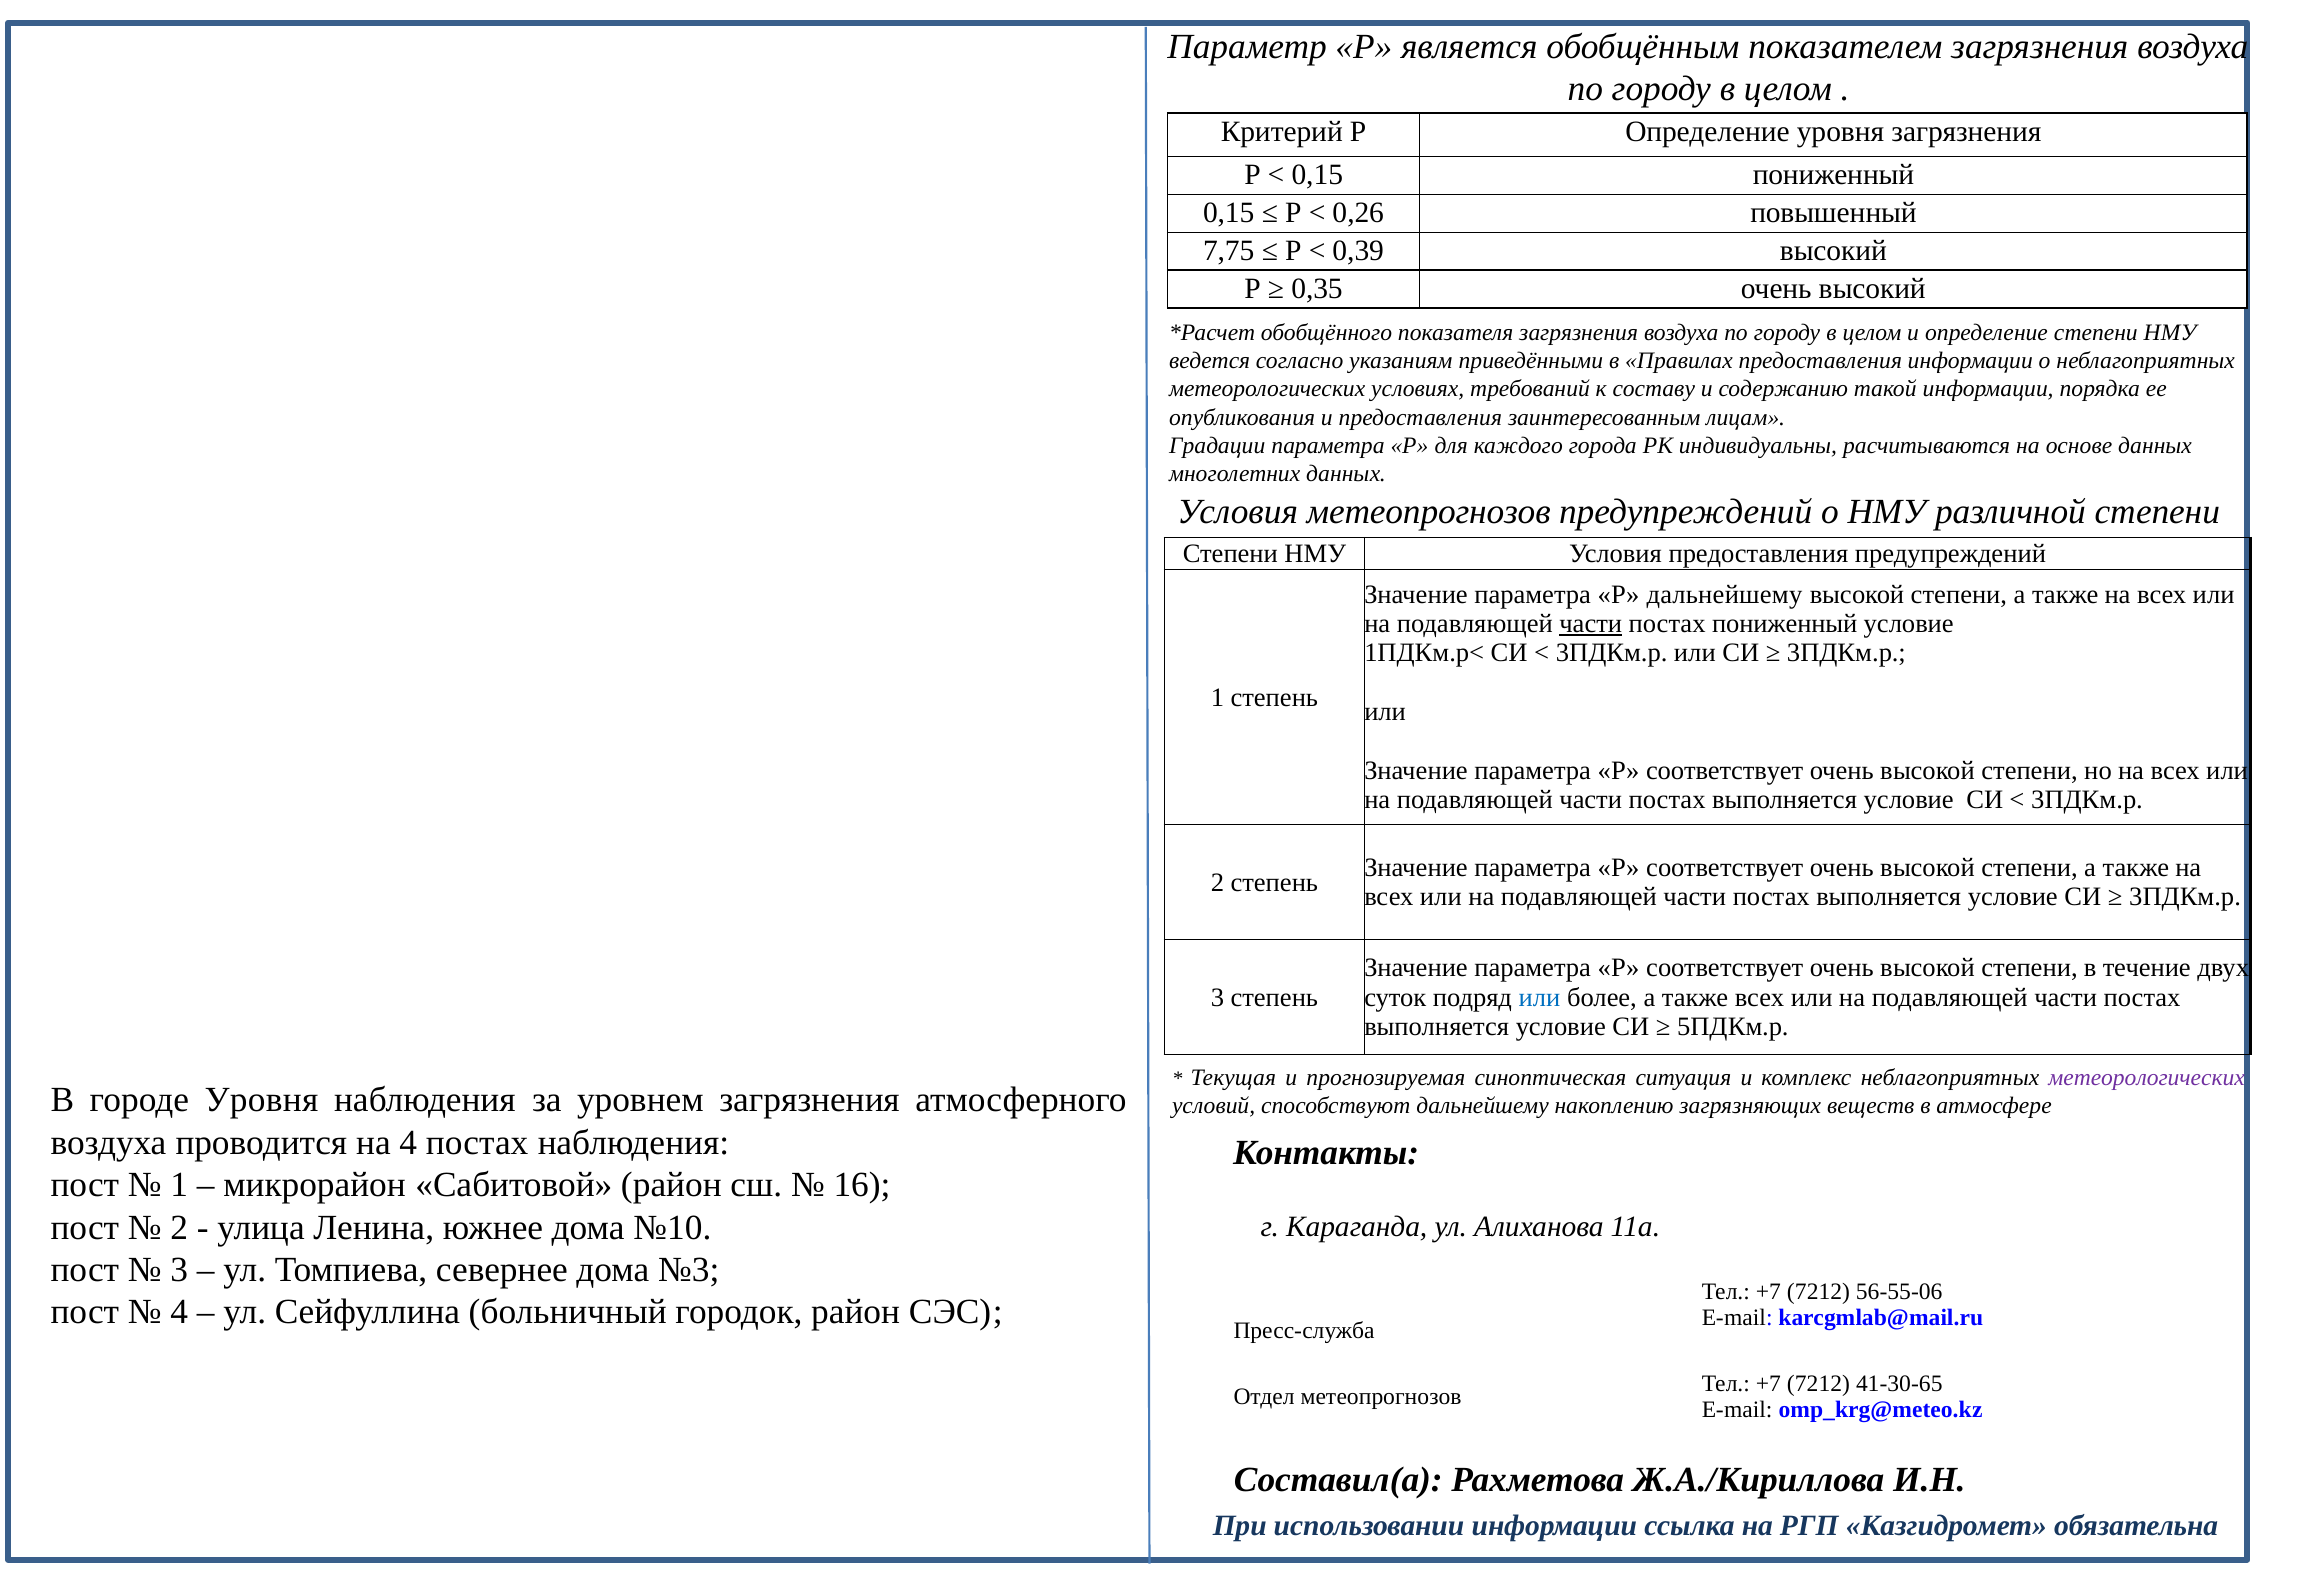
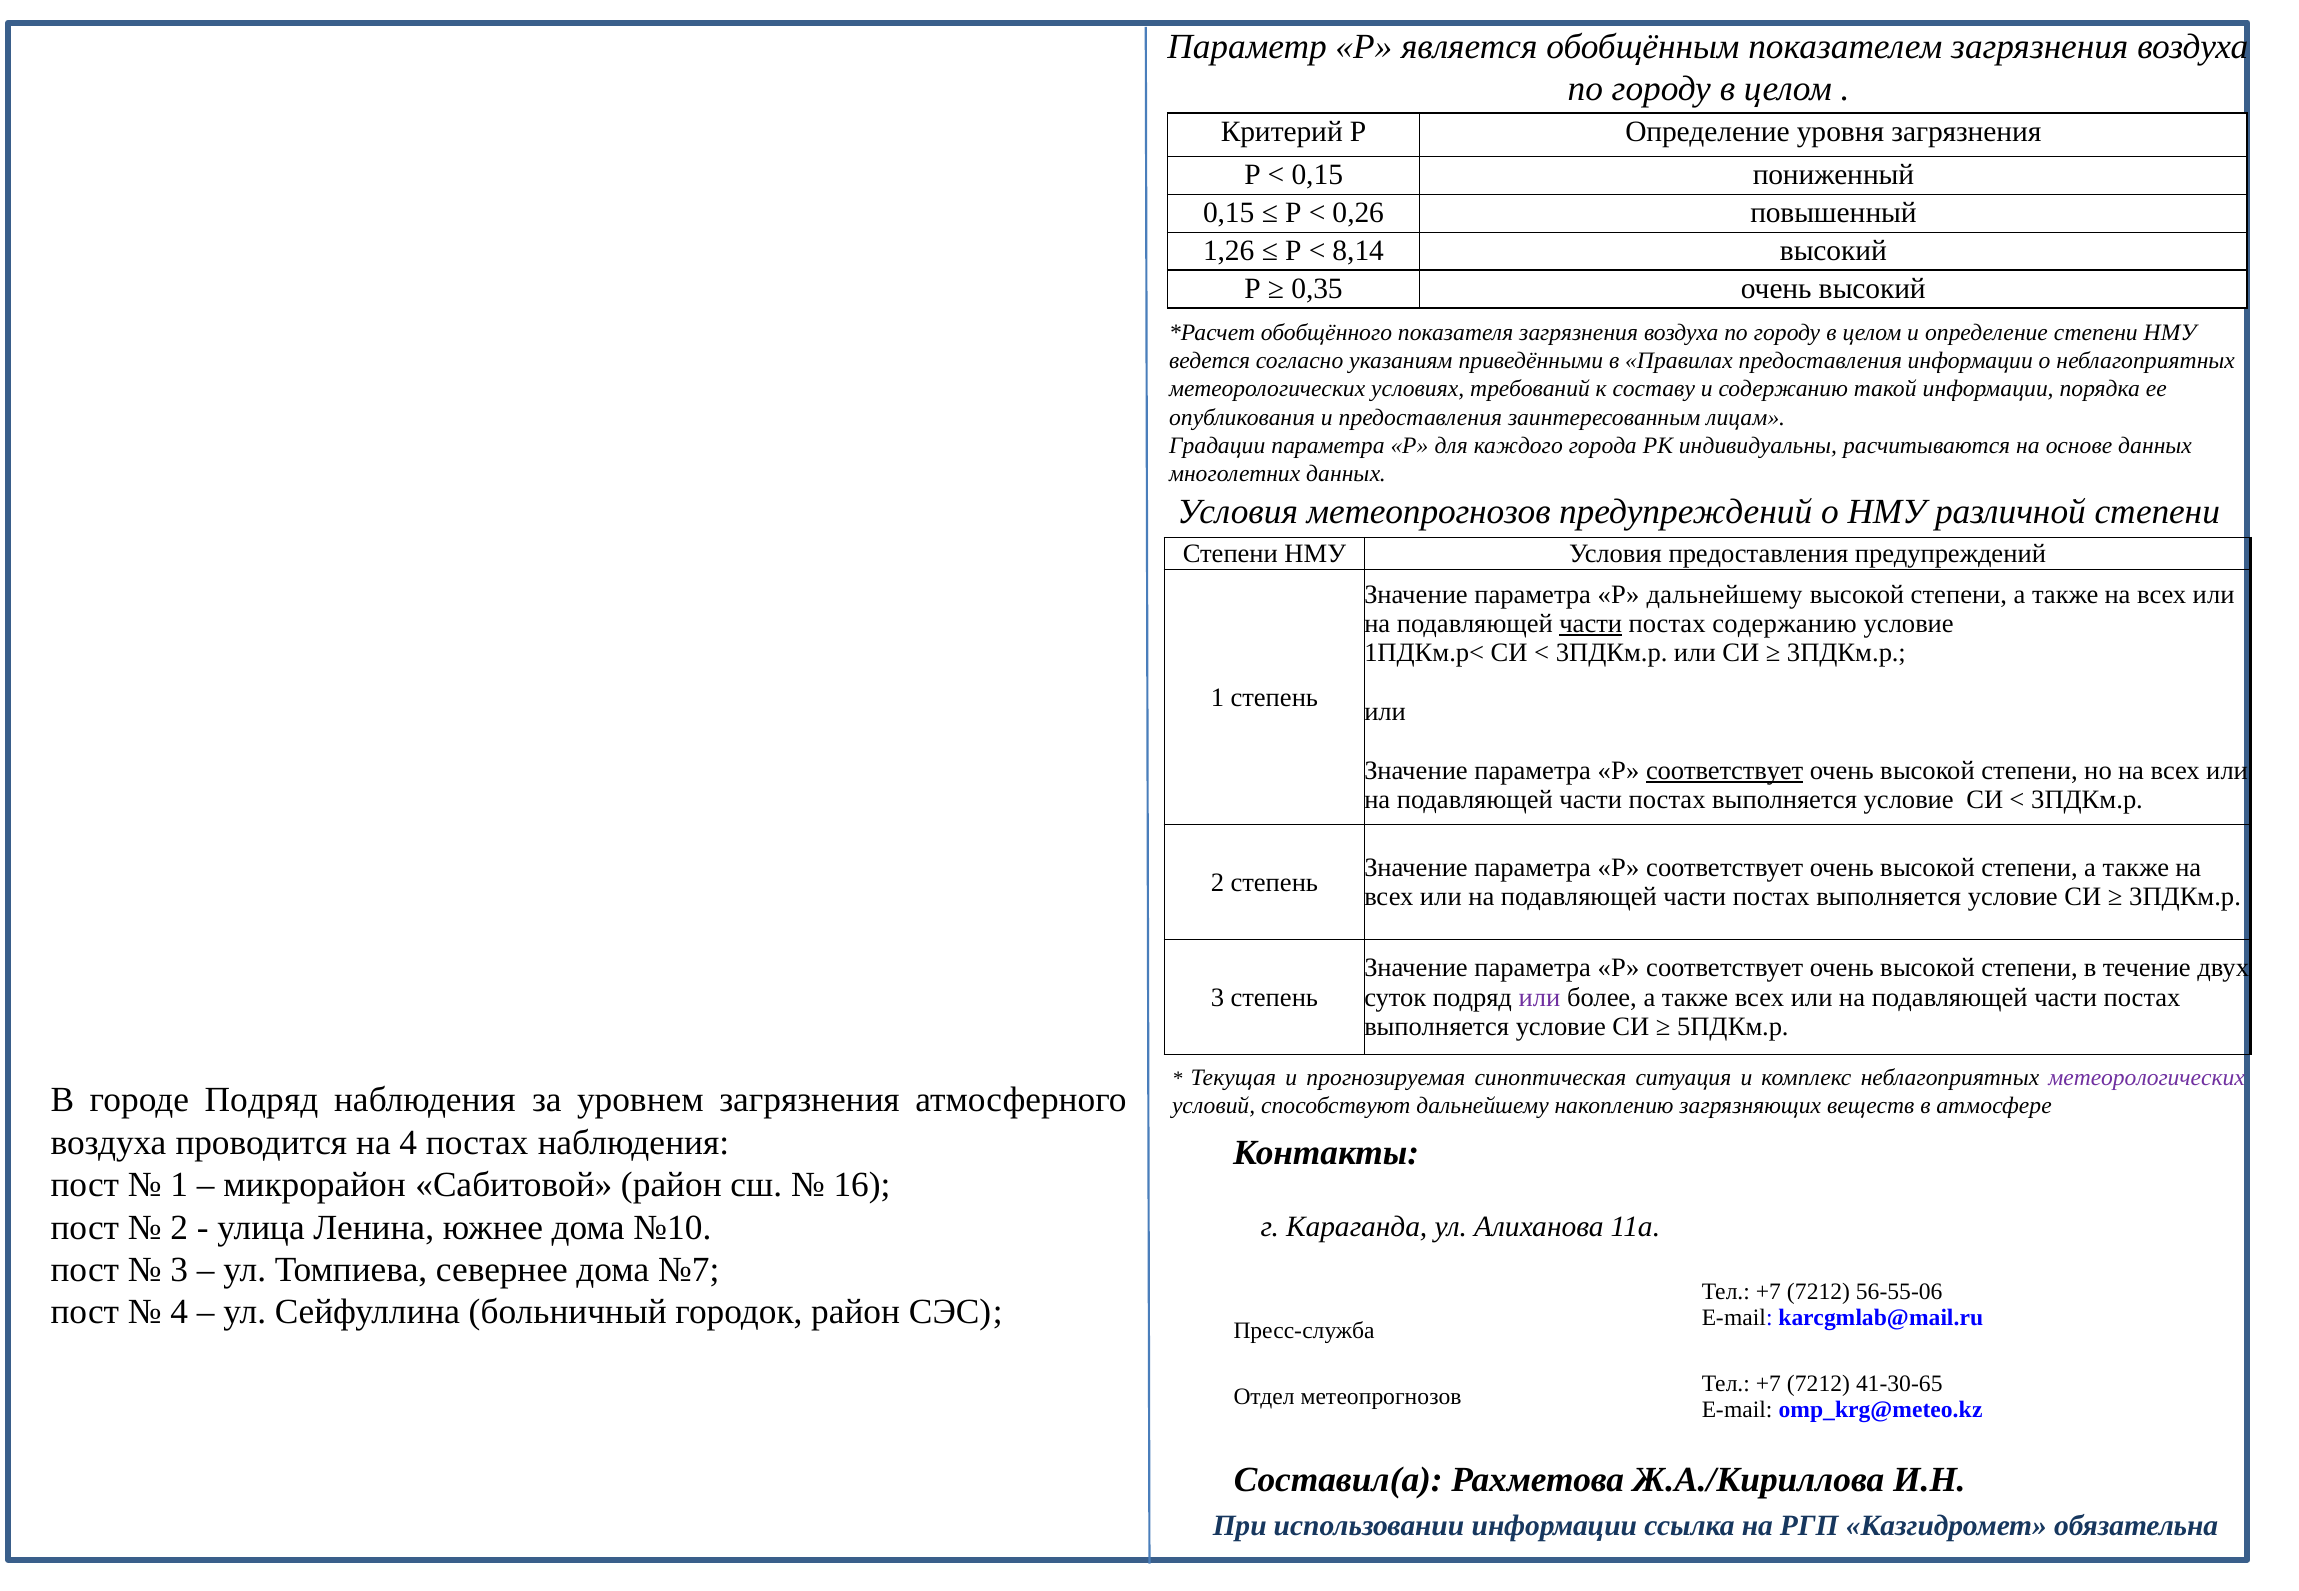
7,75: 7,75 -> 1,26 (1229, 251)
0,39: 0,39 -> 8,14 (1358, 251)
постах пониженный: пониженный -> содержанию (1785, 624)
соответствует underline: none -> present (1725, 771)
или colour: blue -> purple (1540, 998)
городе Уровня: Уровня -> Подряд (261, 1101)
№3: №3 -> №7 (689, 1270)
